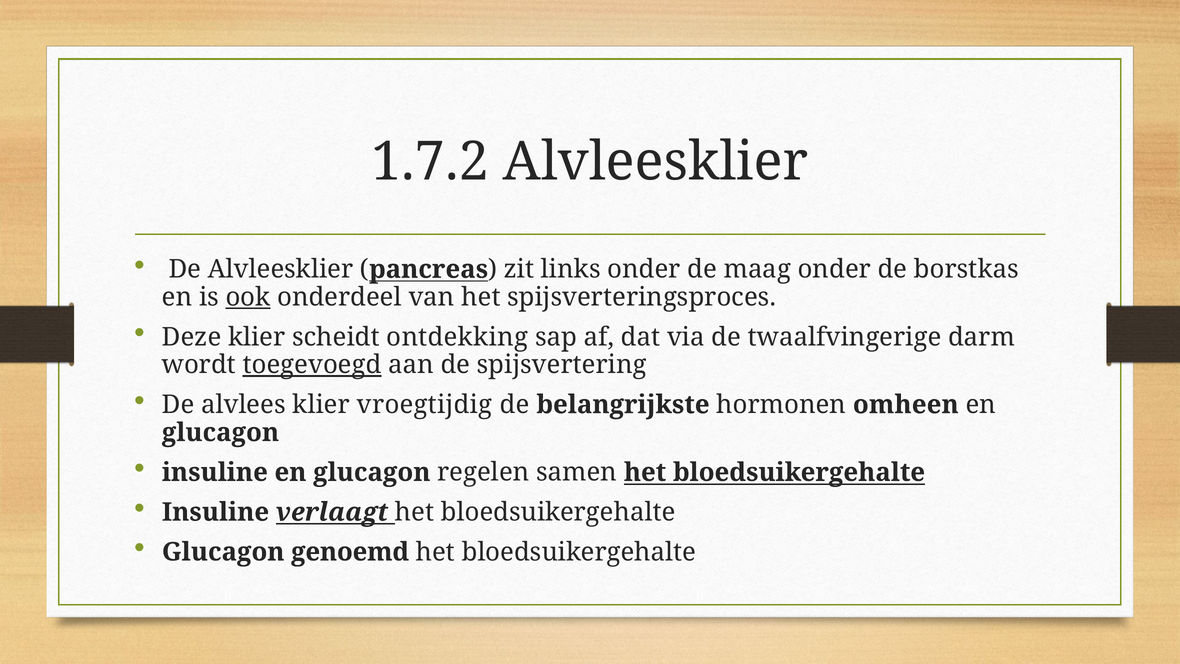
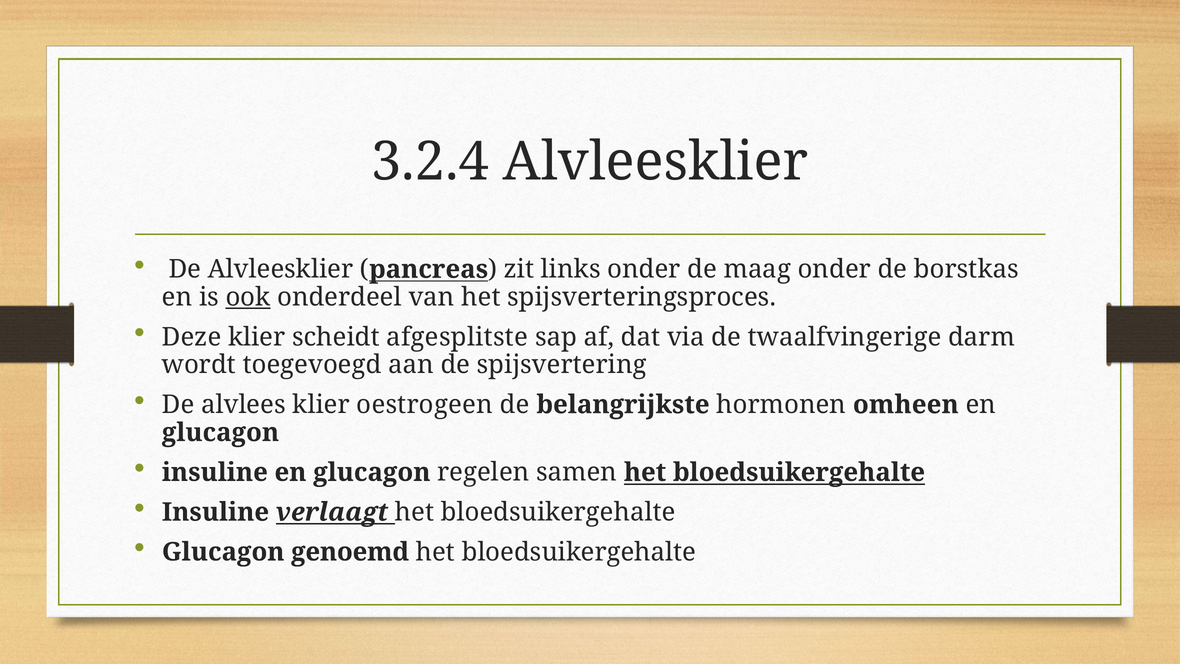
1.7.2: 1.7.2 -> 3.2.4 (430, 162)
ontdekking: ontdekking -> afgesplitste (457, 337)
toegevoegd underline: present -> none (312, 365)
vroegtijdig: vroegtijdig -> oestrogeen (425, 405)
